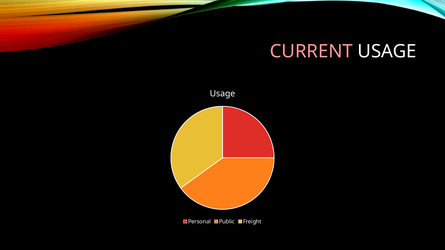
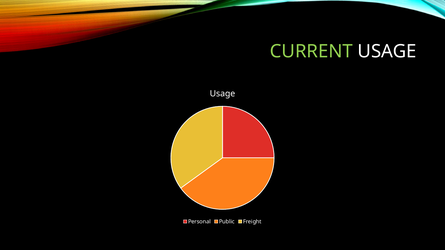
CURRENT colour: pink -> light green (311, 51)
